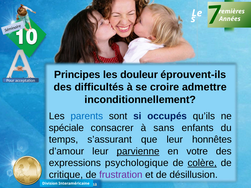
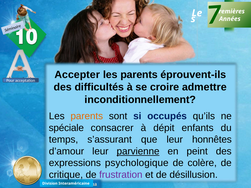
Principes: Principes -> Accepter (77, 75)
douleur: douleur -> parents (139, 75)
parents colour: blue -> orange (87, 116)
sans: sans -> dépit (164, 128)
votre: votre -> peint (197, 151)
colère underline: present -> none (202, 163)
